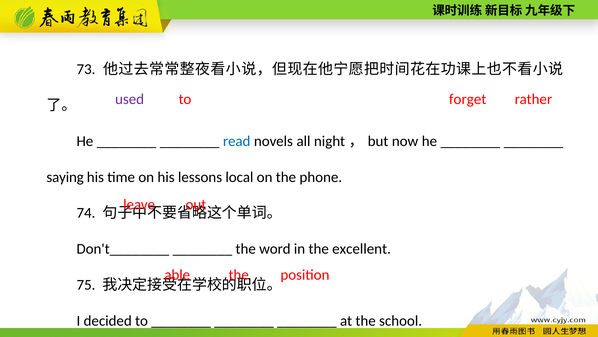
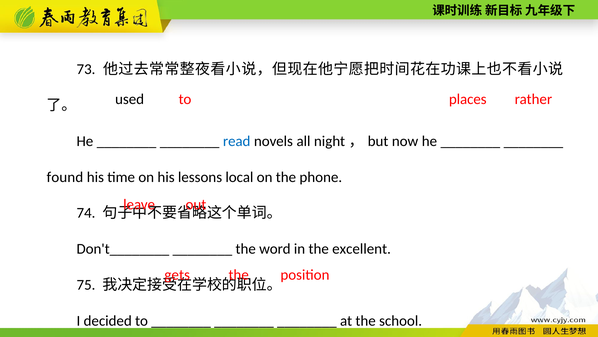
used colour: purple -> black (130, 99)
forget: forget -> places (468, 99)
saying: saying -> found (65, 177)
able: able -> gets (177, 274)
